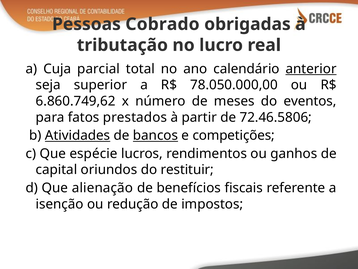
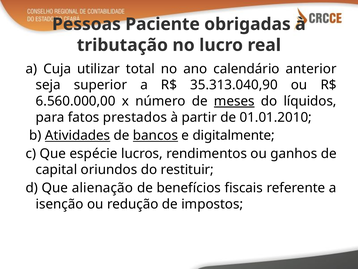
Cobrado: Cobrado -> Paciente (163, 24)
parcial: parcial -> utilizar (99, 69)
anterior underline: present -> none (311, 69)
78.050.000,00: 78.050.000,00 -> 35.313.040,90 (234, 85)
6.860.749,62: 6.860.749,62 -> 6.560.000,00 (76, 101)
meses underline: none -> present (234, 101)
eventos: eventos -> líquidos (310, 101)
72.46.5806: 72.46.5806 -> 01.01.2010 (276, 117)
competições: competições -> digitalmente (234, 135)
